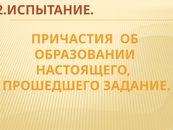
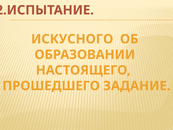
ПРИЧАСТИЯ: ПРИЧАСТИЯ -> ИСКУСНОГО (72, 39)
